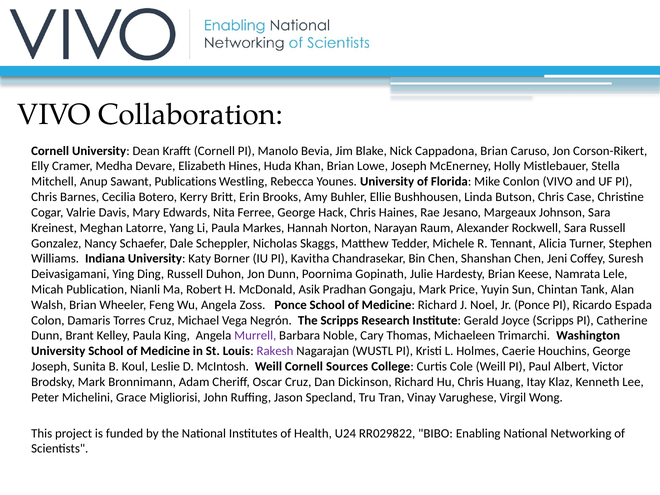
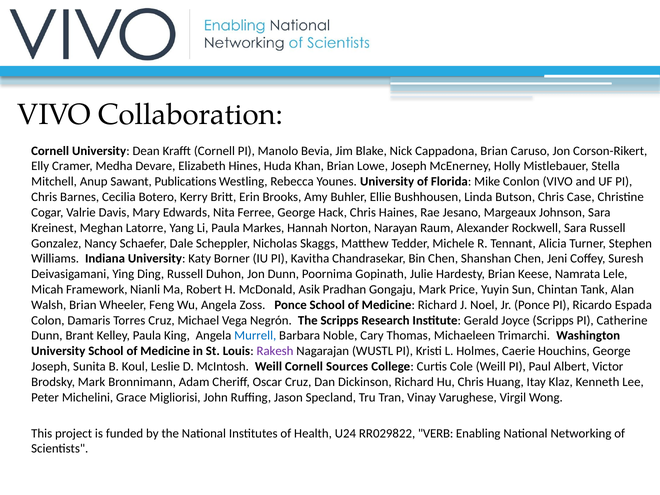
Publication: Publication -> Framework (97, 289)
Murrell colour: purple -> blue (255, 336)
BIBO: BIBO -> VERB (436, 433)
